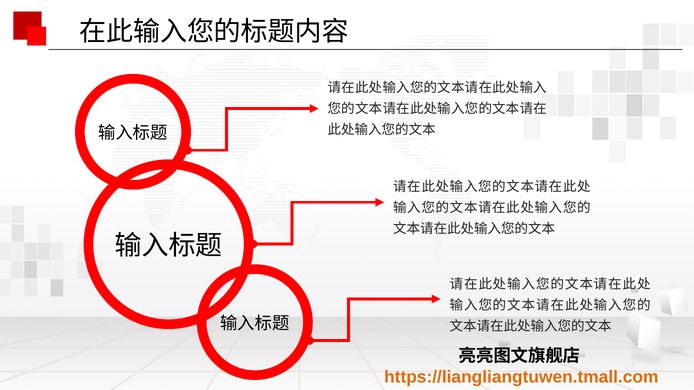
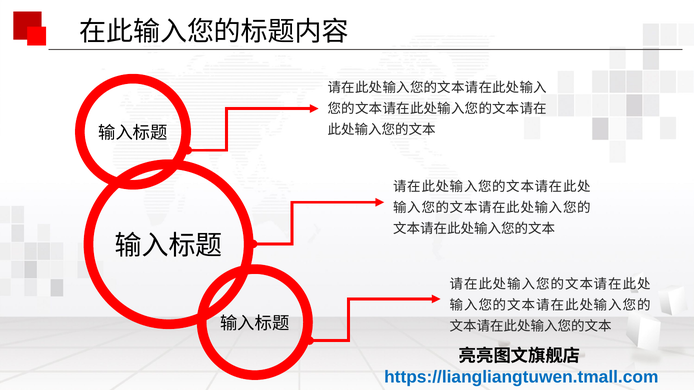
https://liangliangtuwen.tmall.com colour: orange -> blue (521, 377)
